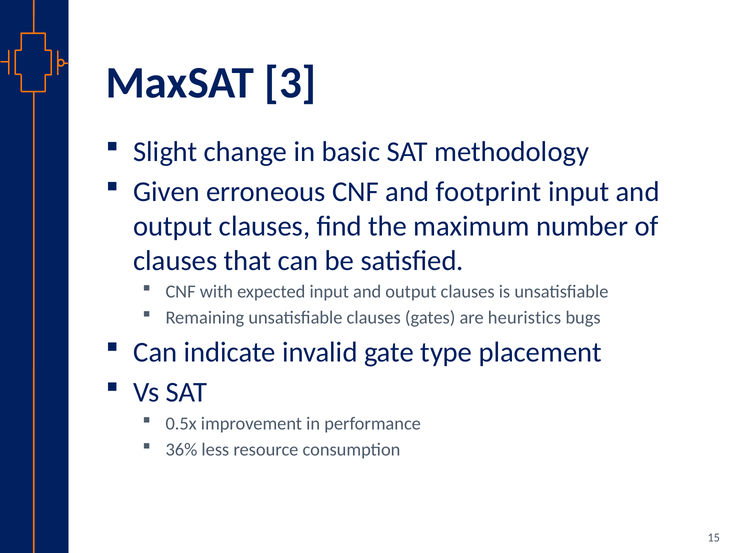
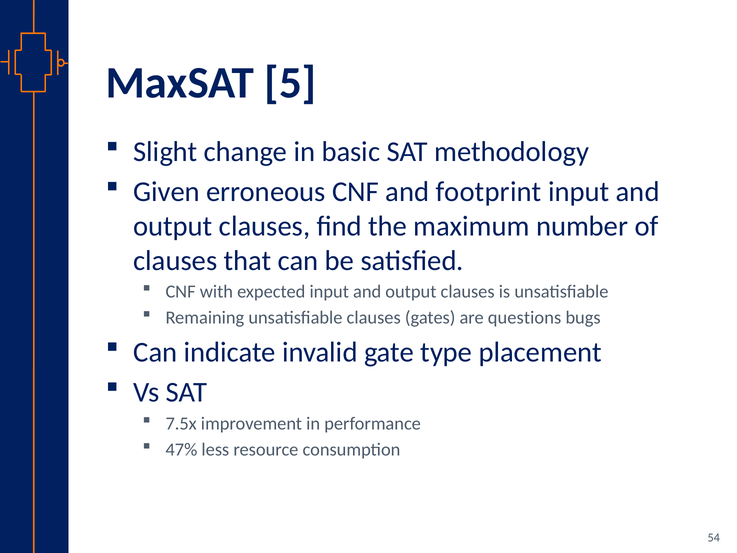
3: 3 -> 5 (290, 83)
heuristics: heuristics -> questions (525, 318)
0.5x: 0.5x -> 7.5x (181, 423)
36%: 36% -> 47% (181, 449)
15: 15 -> 54 (714, 537)
